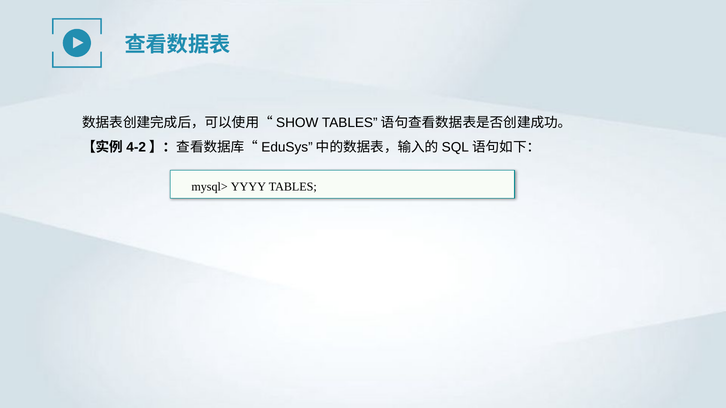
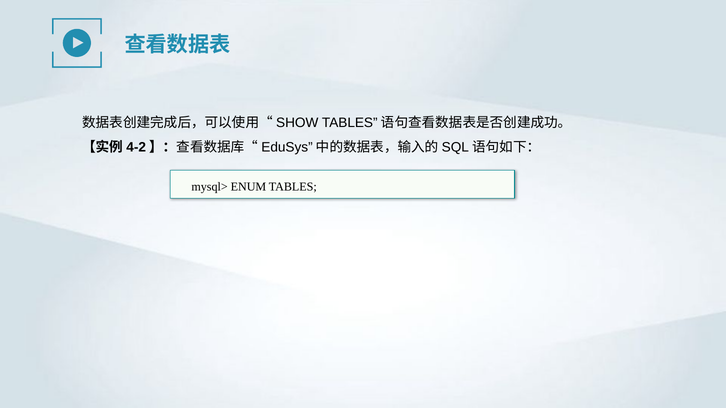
YYYY: YYYY -> ENUM (248, 187)
